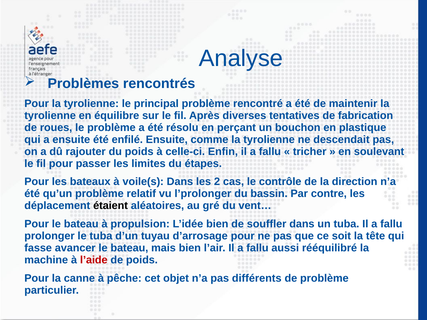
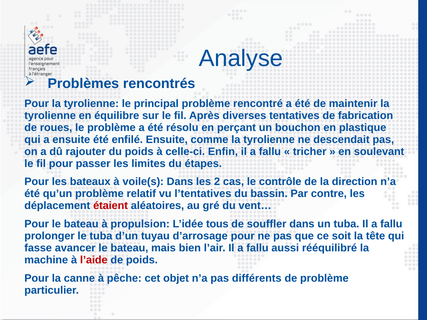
l’prolonger: l’prolonger -> l’tentatives (203, 194)
étaient colour: black -> red (111, 206)
L’idée bien: bien -> tous (217, 224)
